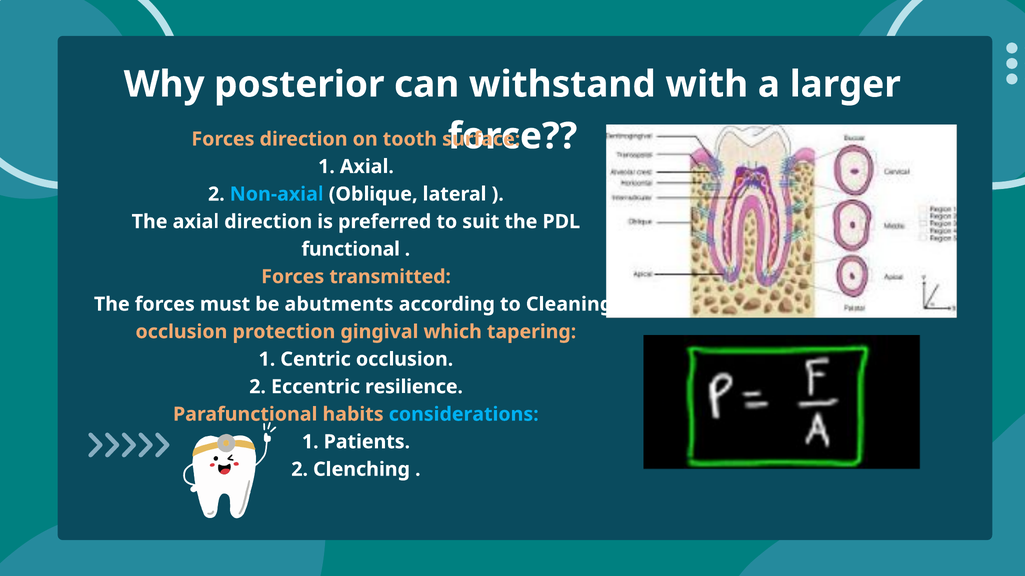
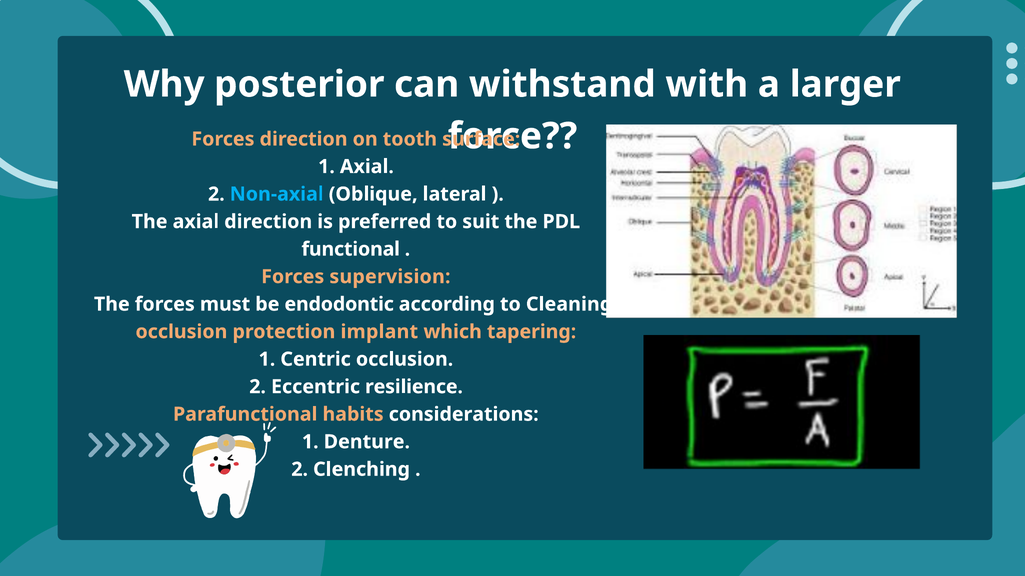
transmitted: transmitted -> supervision (390, 277)
abutments: abutments -> endodontic (339, 305)
gingival: gingival -> implant (379, 332)
considerations colour: light blue -> white (464, 415)
Patients: Patients -> Denture (367, 442)
